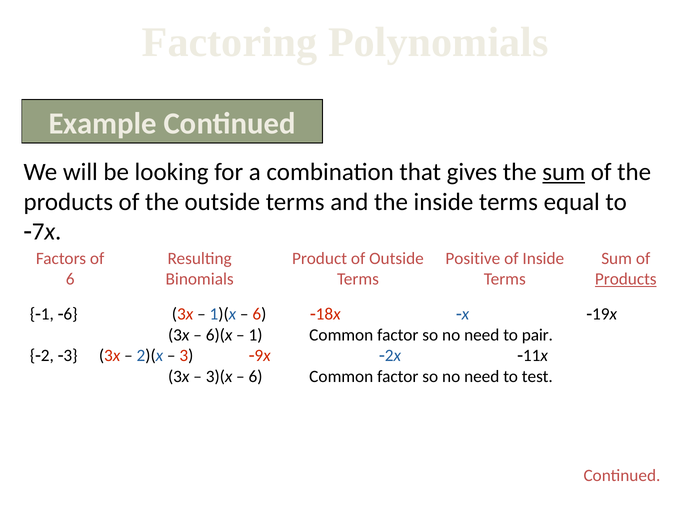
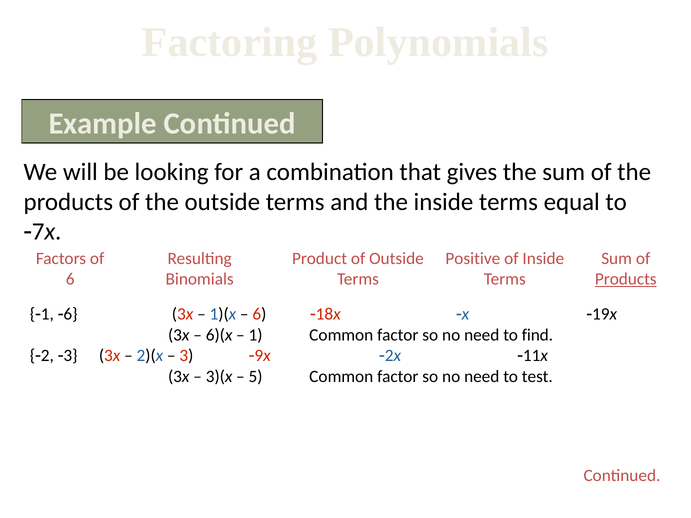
sum underline: present -> none (564, 172)
pair: pair -> find (537, 335)
6: 6 -> 5 (256, 377)
